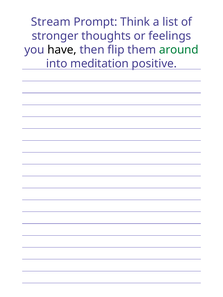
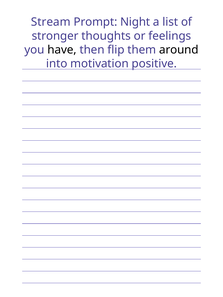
Think: Think -> Night (135, 22)
around colour: green -> black (179, 50)
meditation: meditation -> motivation (100, 64)
